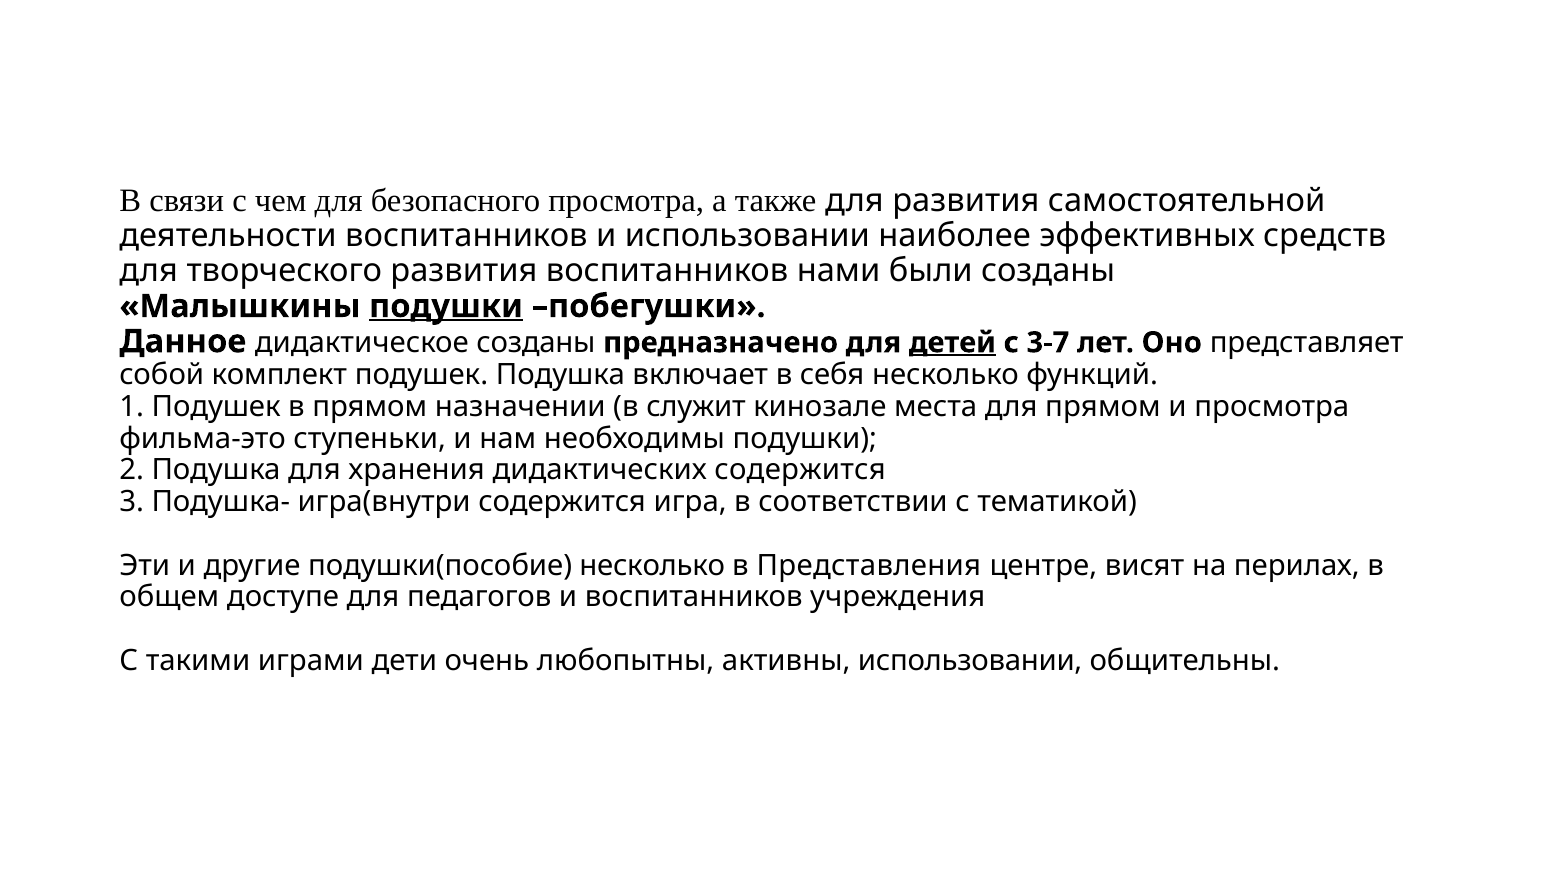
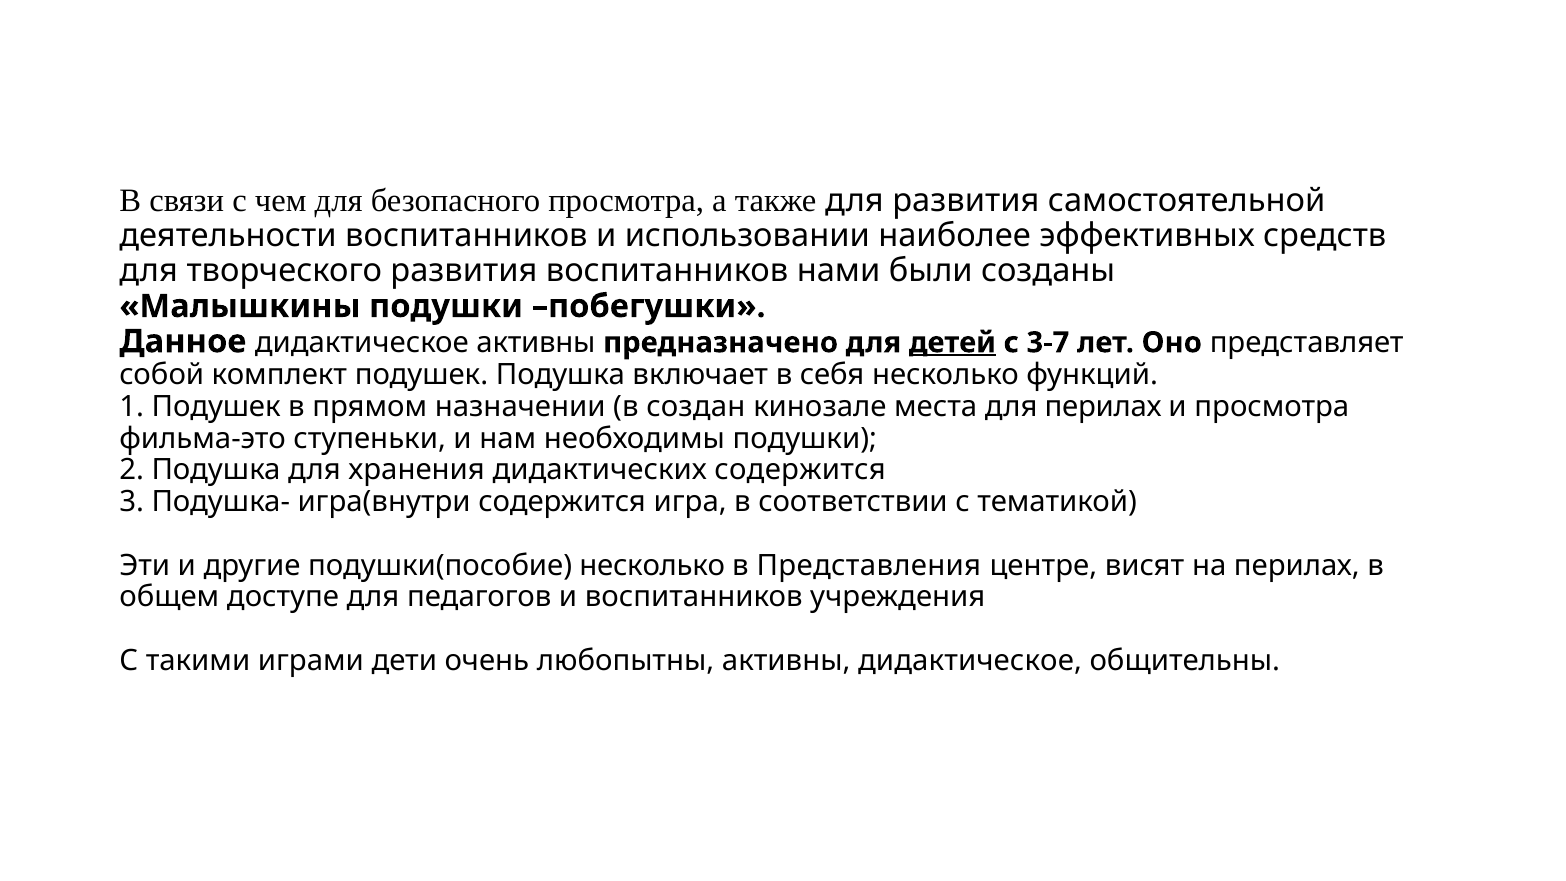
подушки underline: present -> none (446, 306)
дидактическое созданы: созданы -> активны (536, 343)
служит: служит -> создан (696, 407)
для прямом: прямом -> перилах (1103, 407)
активны использовании: использовании -> дидактическое (970, 660)
